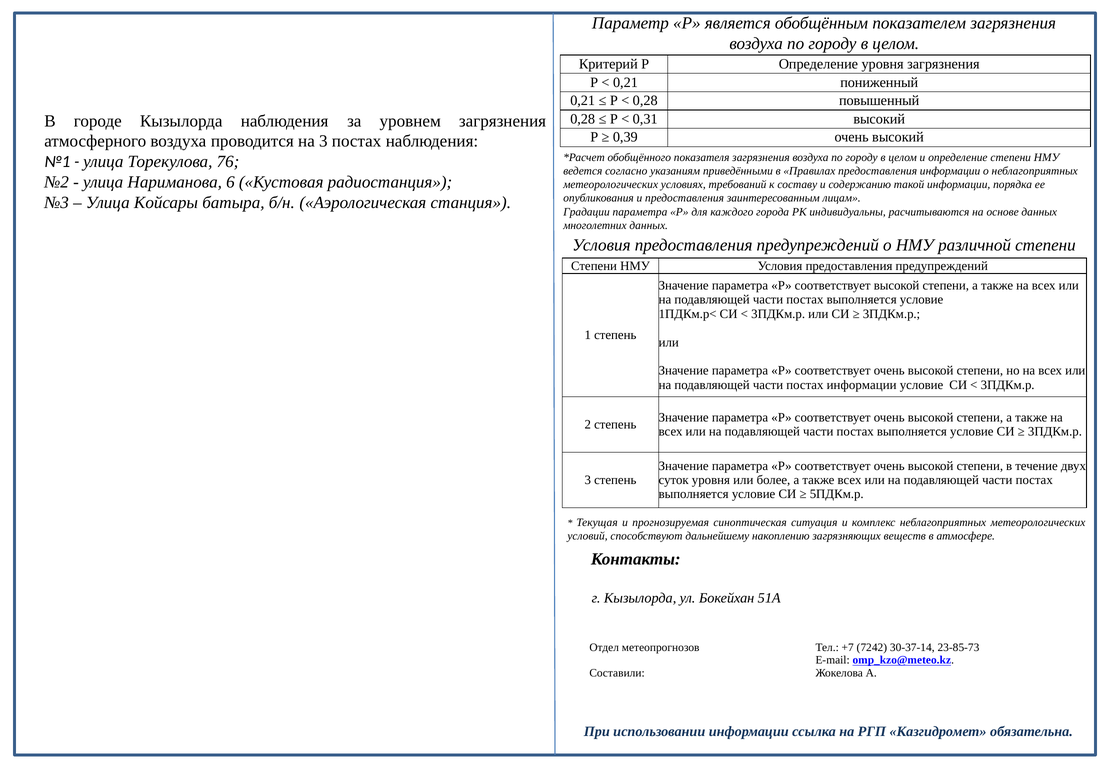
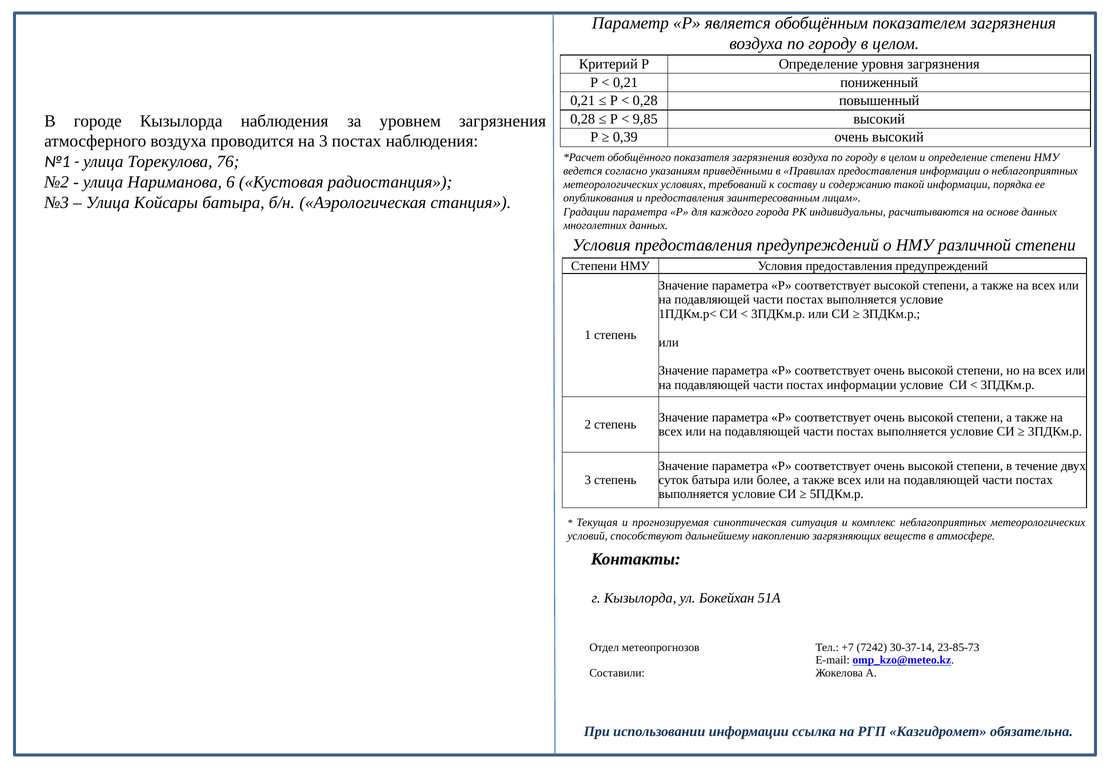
0,31: 0,31 -> 9,85 (645, 119)
суток уровня: уровня -> батыра (711, 480)
